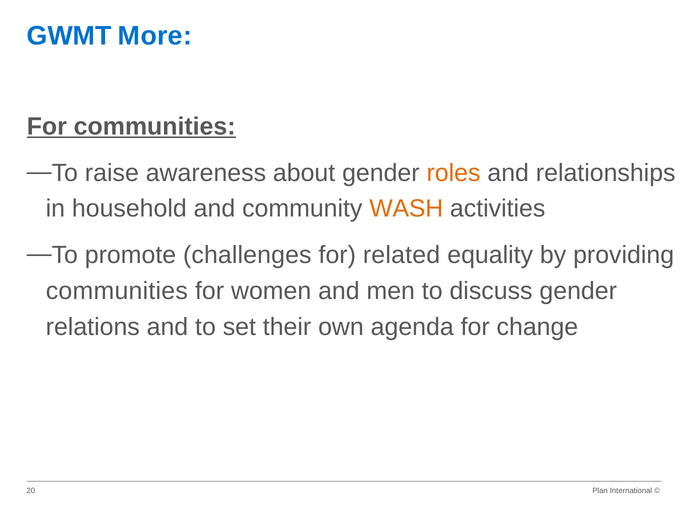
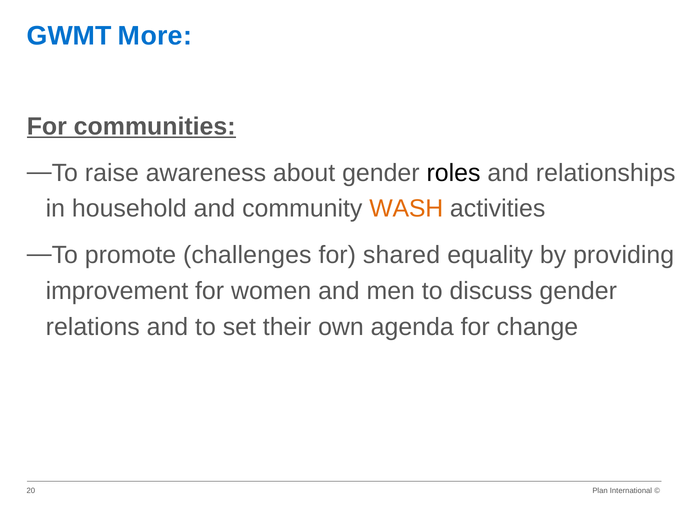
roles colour: orange -> black (454, 173)
related: related -> shared (401, 255)
communities: communities -> improvement (117, 291)
